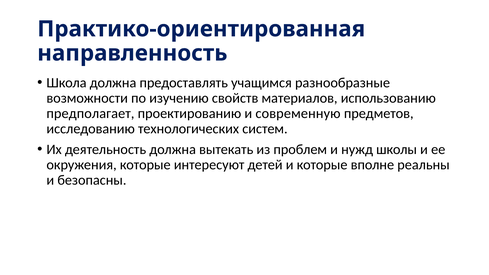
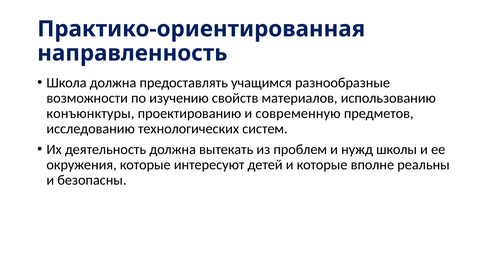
предполагает: предполагает -> конъюнктуры (90, 113)
